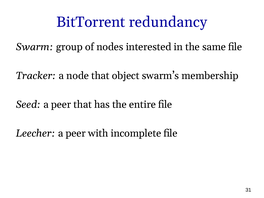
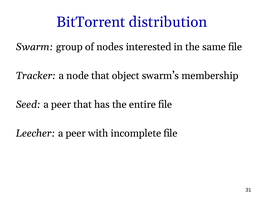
redundancy: redundancy -> distribution (168, 22)
